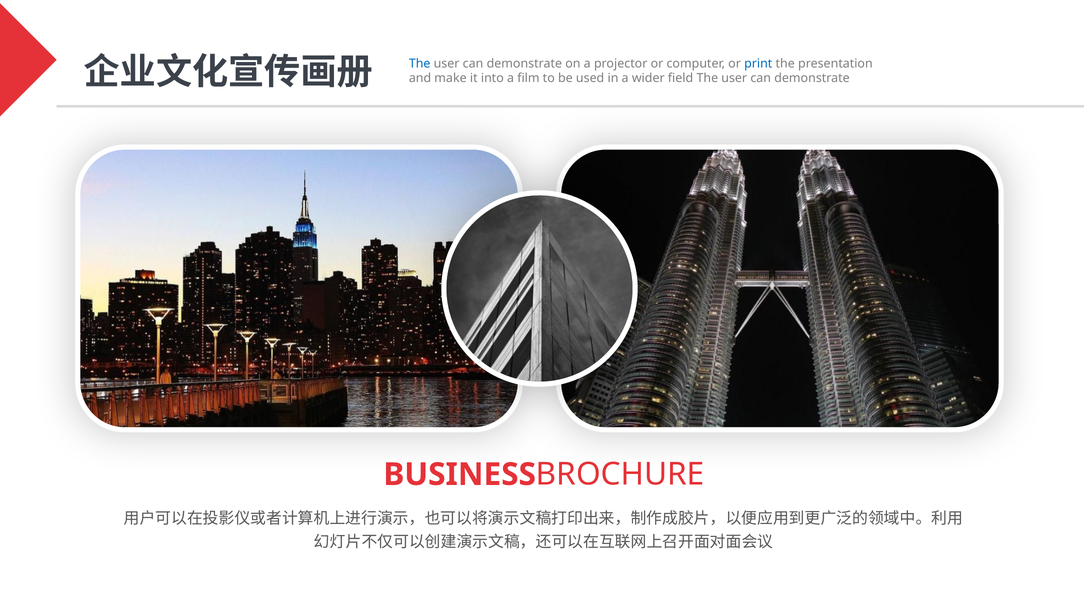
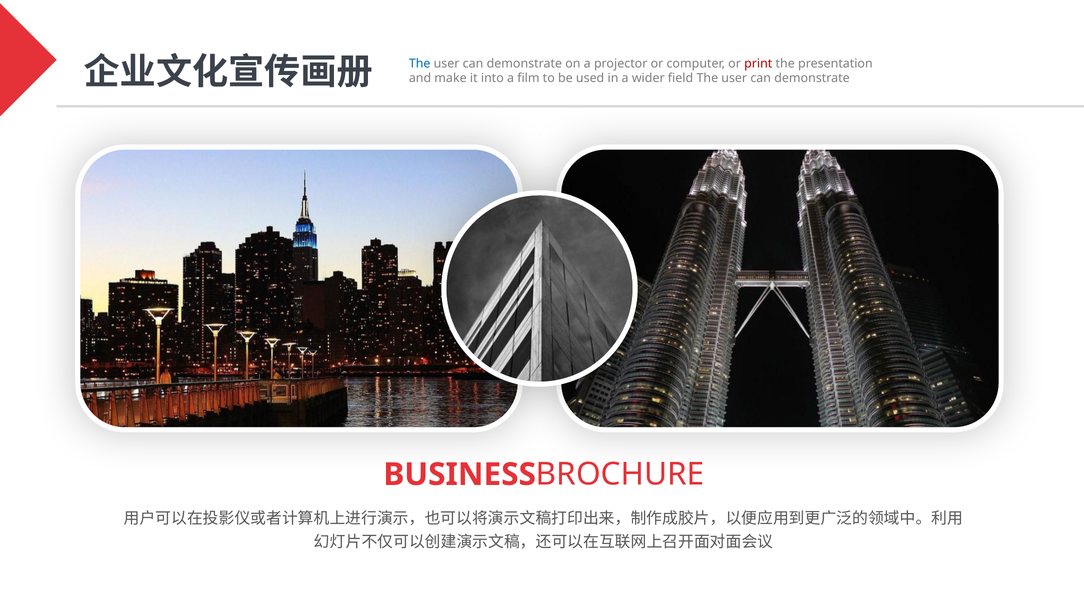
print colour: blue -> red (758, 63)
